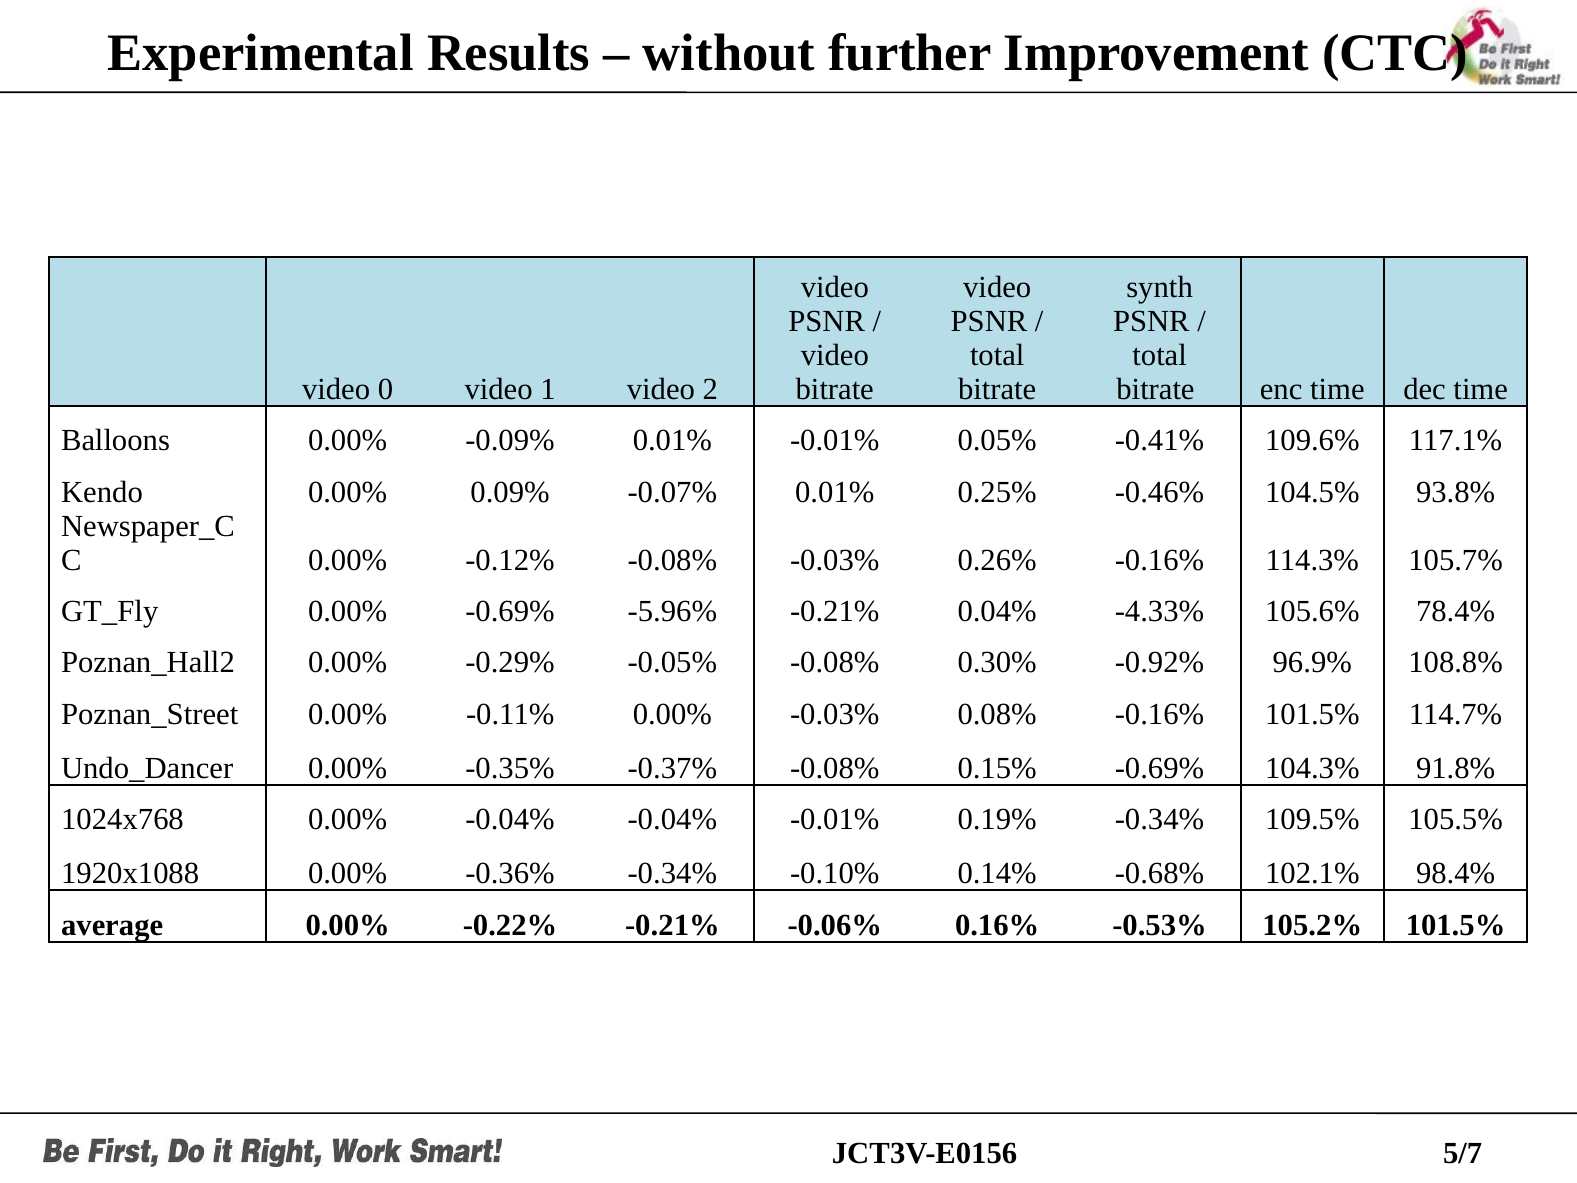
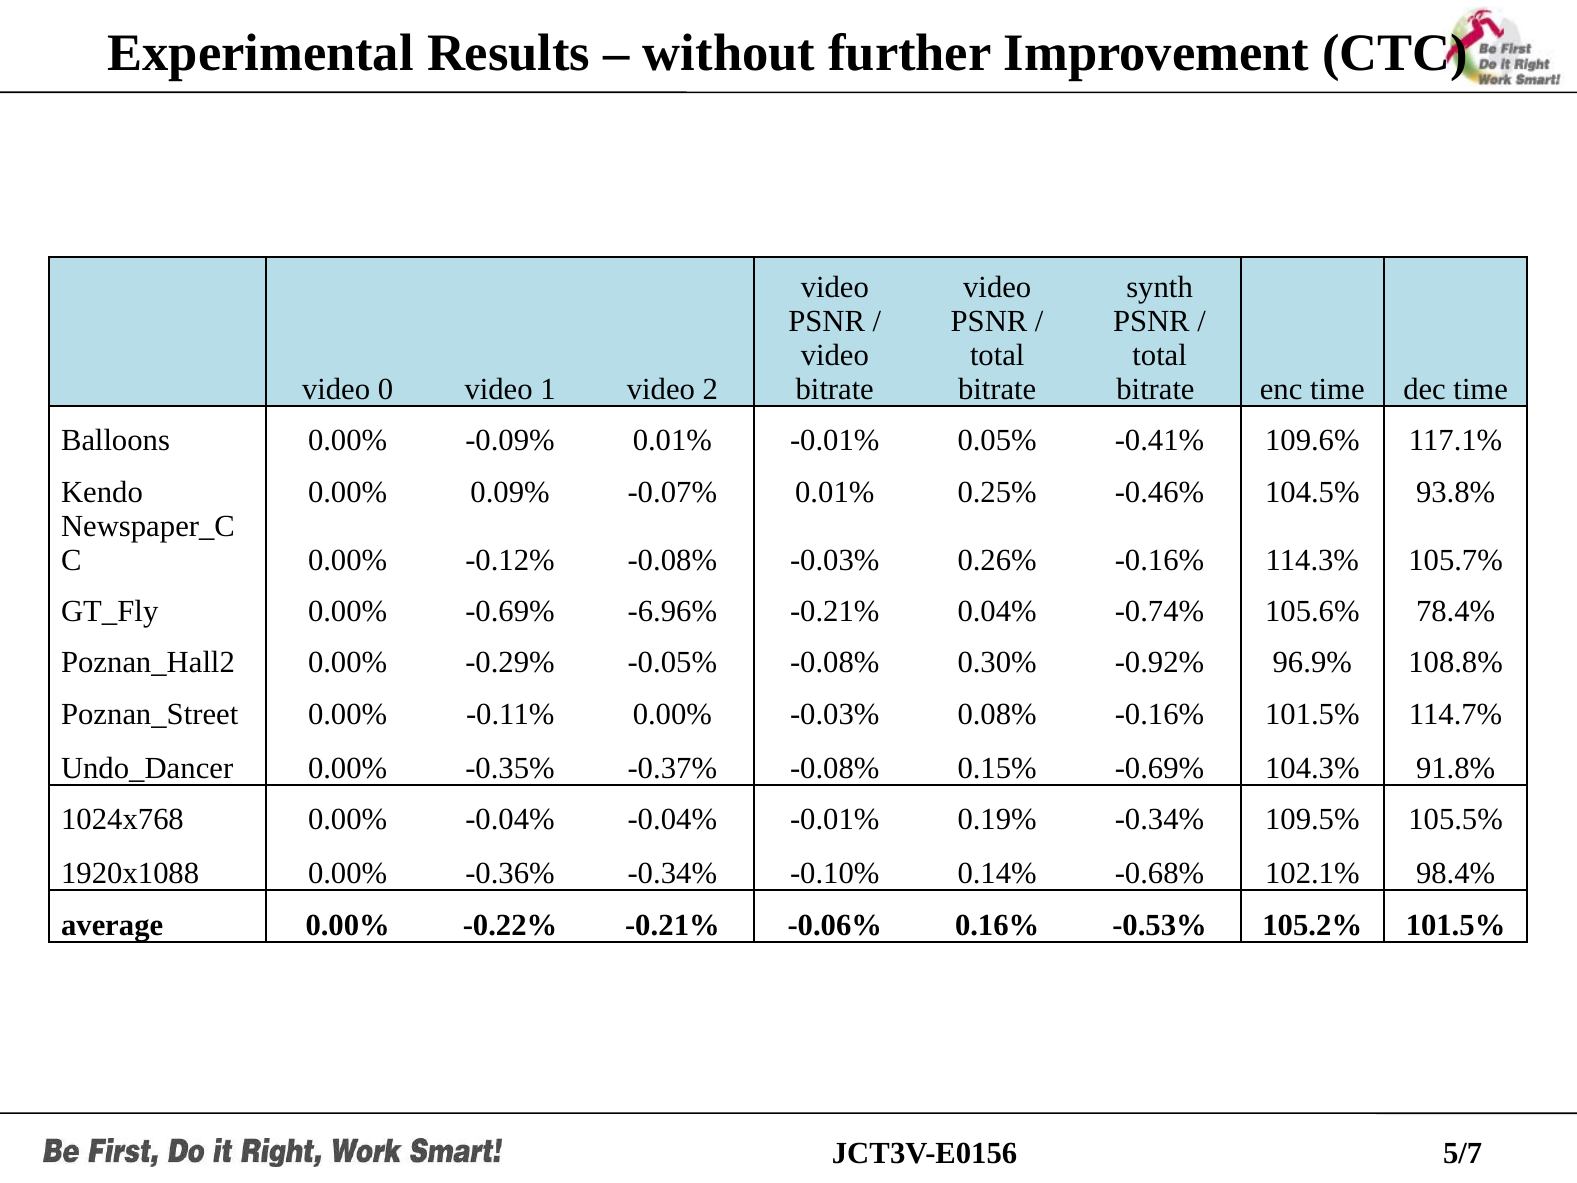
-5.96%: -5.96% -> -6.96% (672, 611)
-4.33%: -4.33% -> -0.74% (1159, 611)
